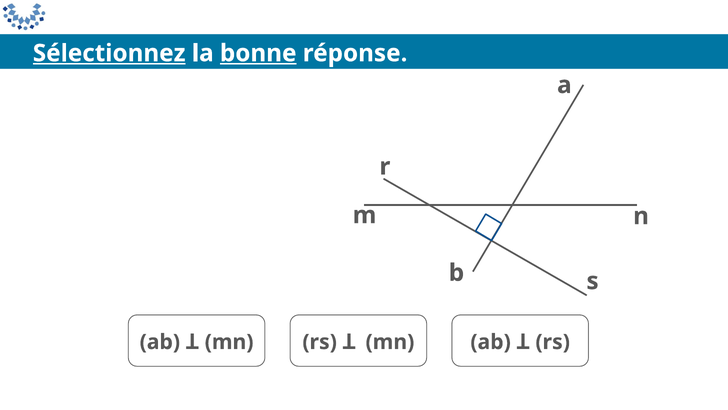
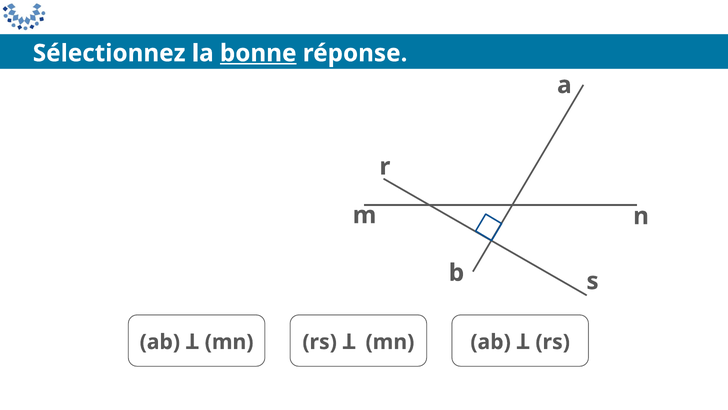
Sélectionnez underline: present -> none (109, 53)
